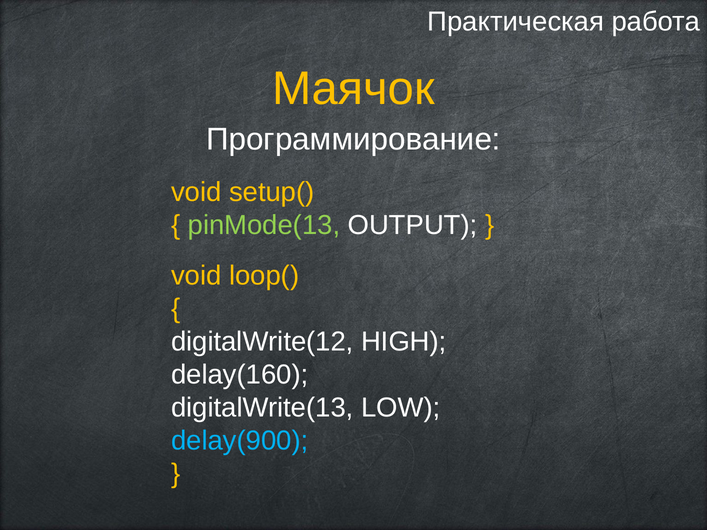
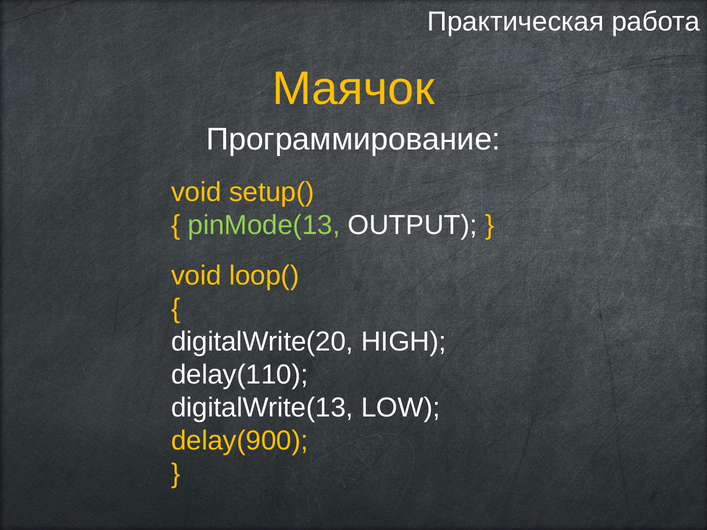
digitalWrite(12: digitalWrite(12 -> digitalWrite(20 (262, 342)
delay(160: delay(160 -> delay(110 (240, 375)
delay(900 colour: light blue -> yellow (240, 441)
